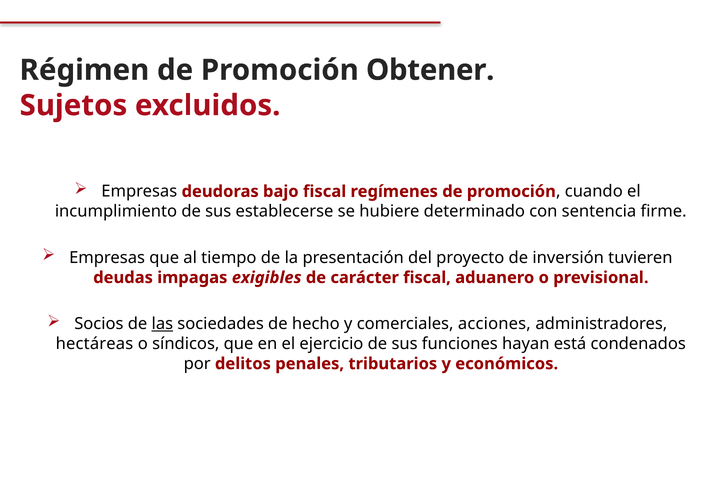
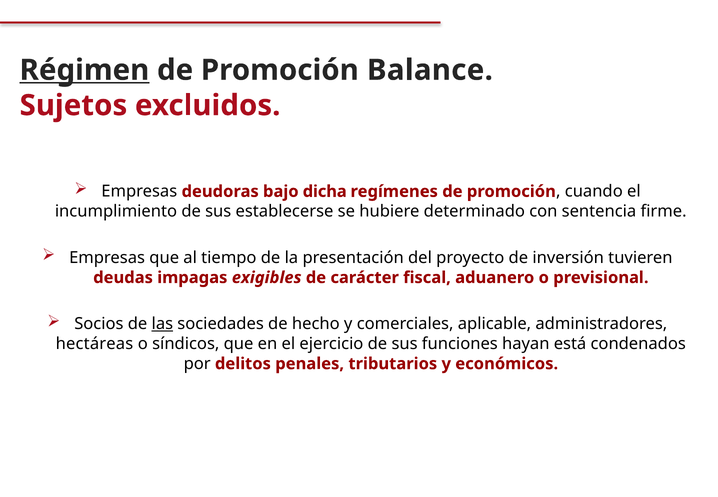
Régimen underline: none -> present (84, 70)
Obtener: Obtener -> Balance (430, 70)
bajo fiscal: fiscal -> dicha (325, 191)
acciones: acciones -> aplicable (494, 324)
